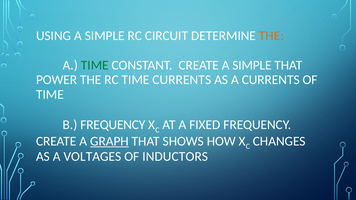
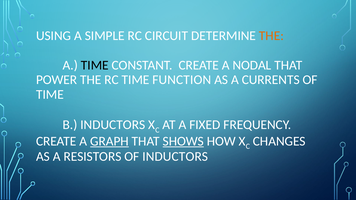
TIME colour: green -> black (95, 65)
CREATE A SIMPLE: SIMPLE -> NODAL (252, 65)
TIME CURRENTS: CURRENTS -> FUNCTION (182, 80)
B FREQUENCY: FREQUENCY -> INDUCTORS (113, 125)
SHOWS underline: none -> present (183, 141)
VOLTAGES: VOLTAGES -> RESISTORS (92, 157)
